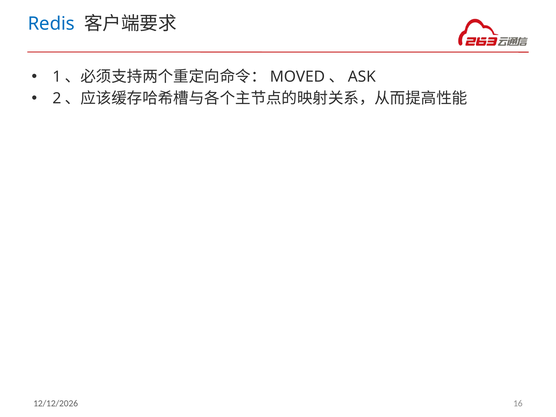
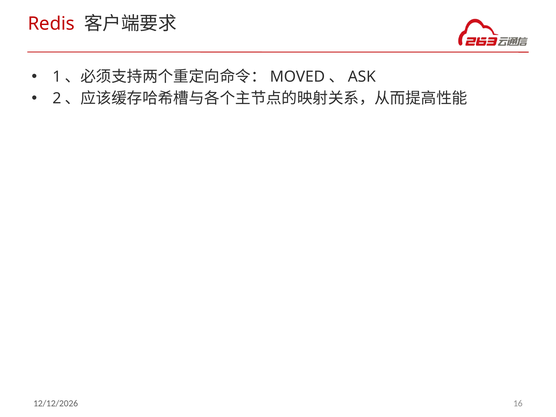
Redis colour: blue -> red (51, 24)
